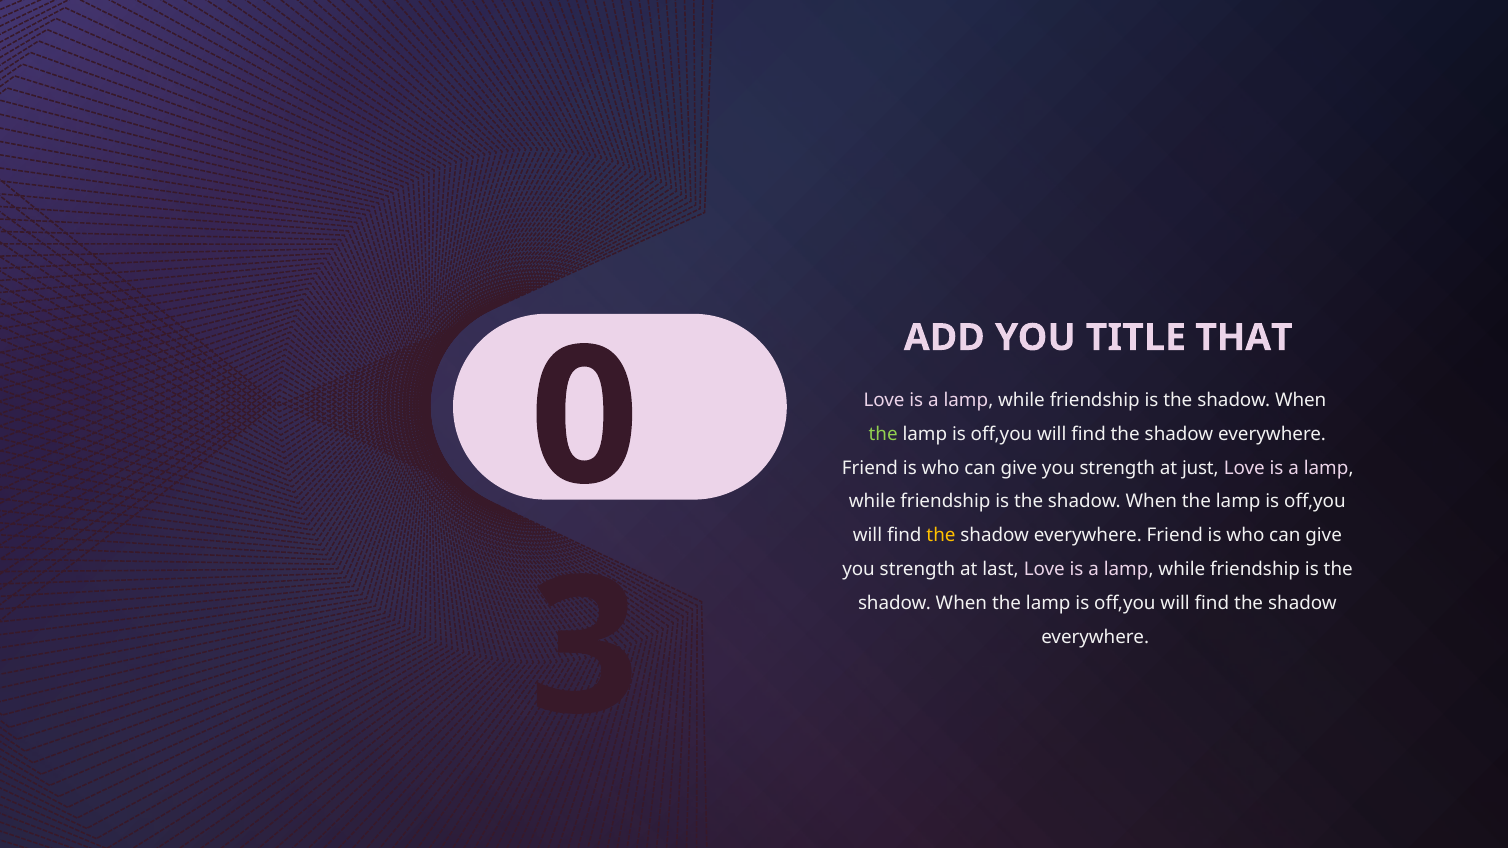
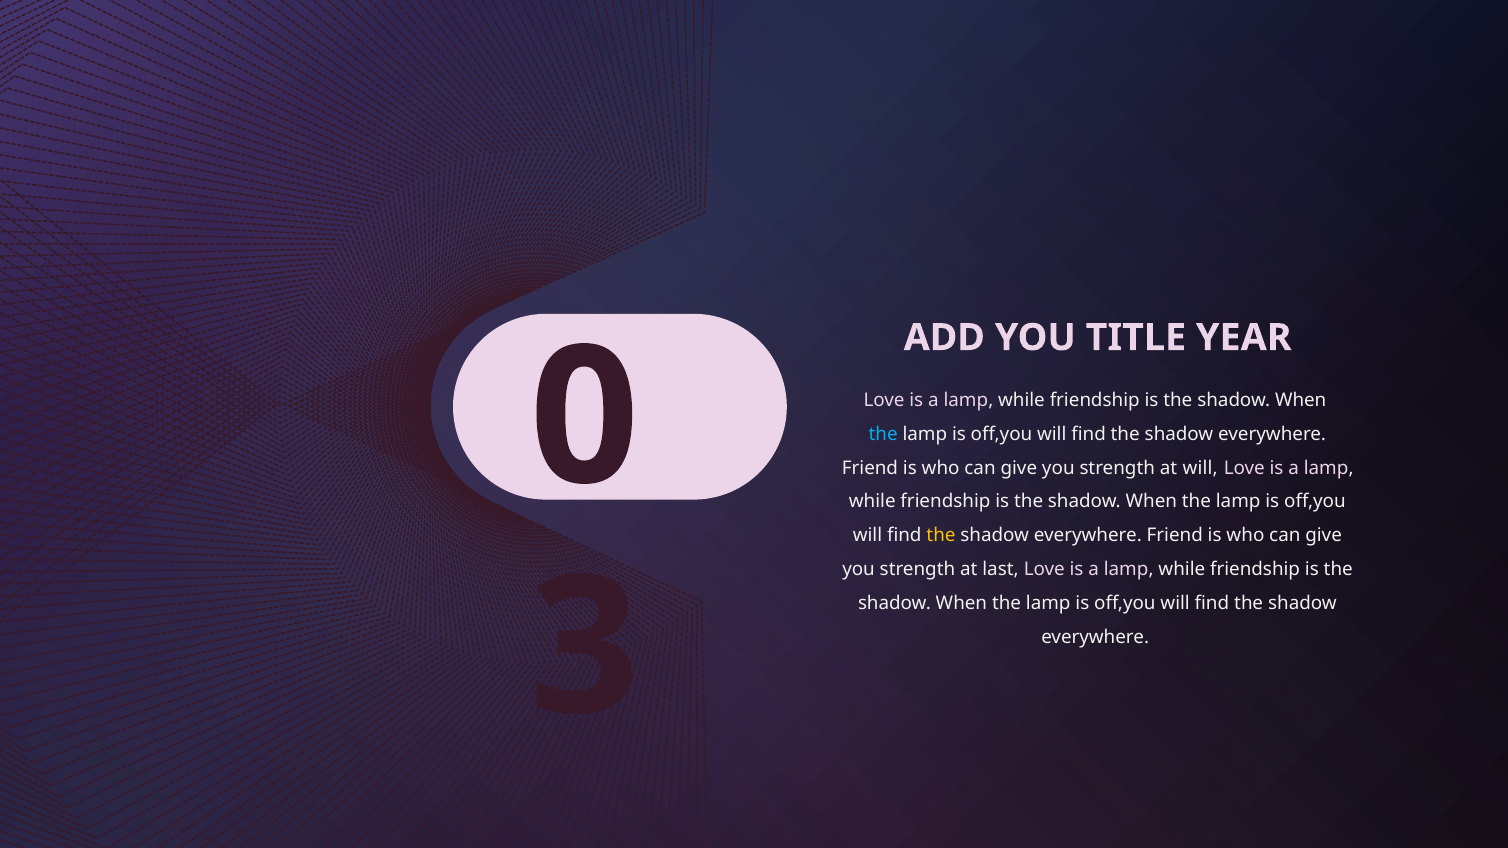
THAT: THAT -> YEAR (1244, 338)
the colour: light green -> light blue (883, 434)
at just: just -> will (1200, 468)
